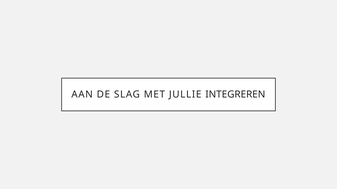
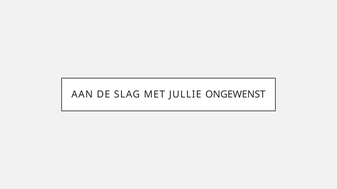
INTEGREREN: INTEGREREN -> ONGEWENST (235, 95)
